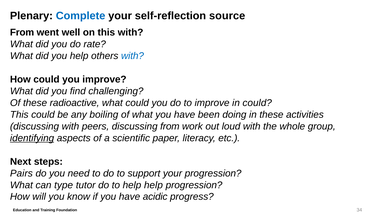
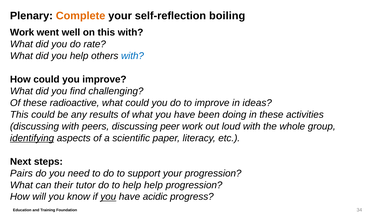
Complete colour: blue -> orange (81, 16)
source: source -> boiling (227, 16)
From: From -> Work (22, 33)
in could: could -> ideas (257, 103)
boiling: boiling -> results (104, 115)
discussing from: from -> peer (170, 127)
type: type -> their (64, 185)
you underline: none -> present (108, 197)
